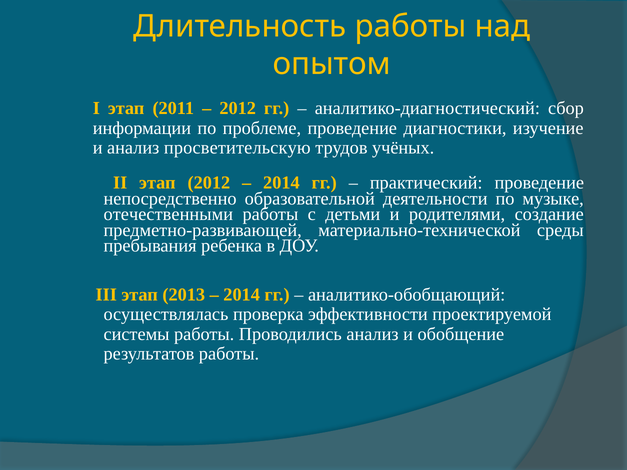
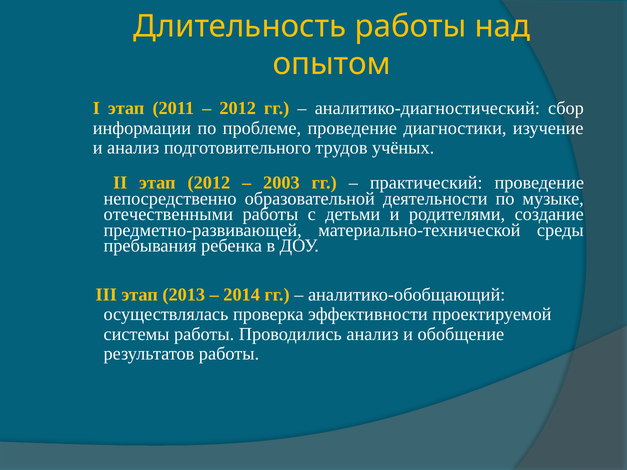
просветительскую: просветительскую -> подготовительного (237, 148)
2014: 2014 -> 2003 (281, 183)
